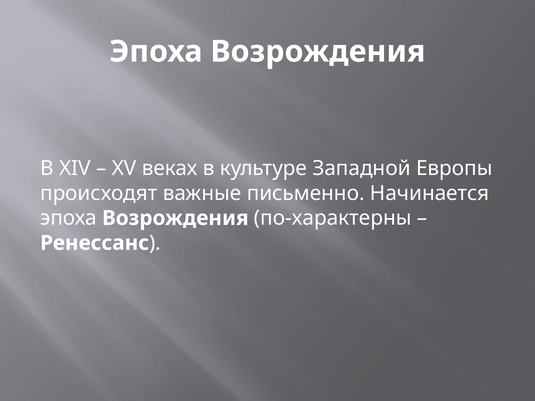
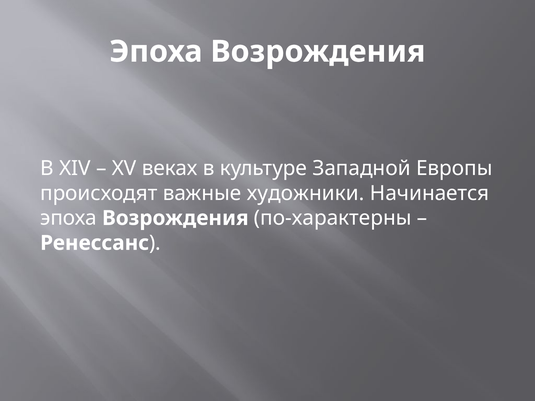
письменно: письменно -> художники (306, 193)
